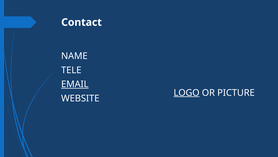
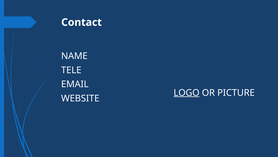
EMAIL underline: present -> none (75, 84)
